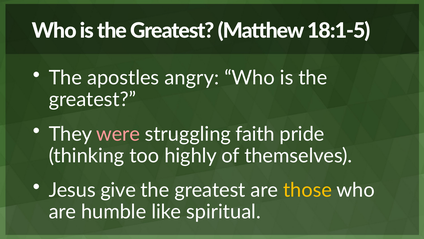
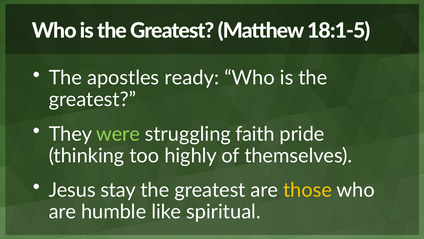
angry: angry -> ready (192, 78)
were colour: pink -> light green (118, 134)
give: give -> stay (118, 190)
